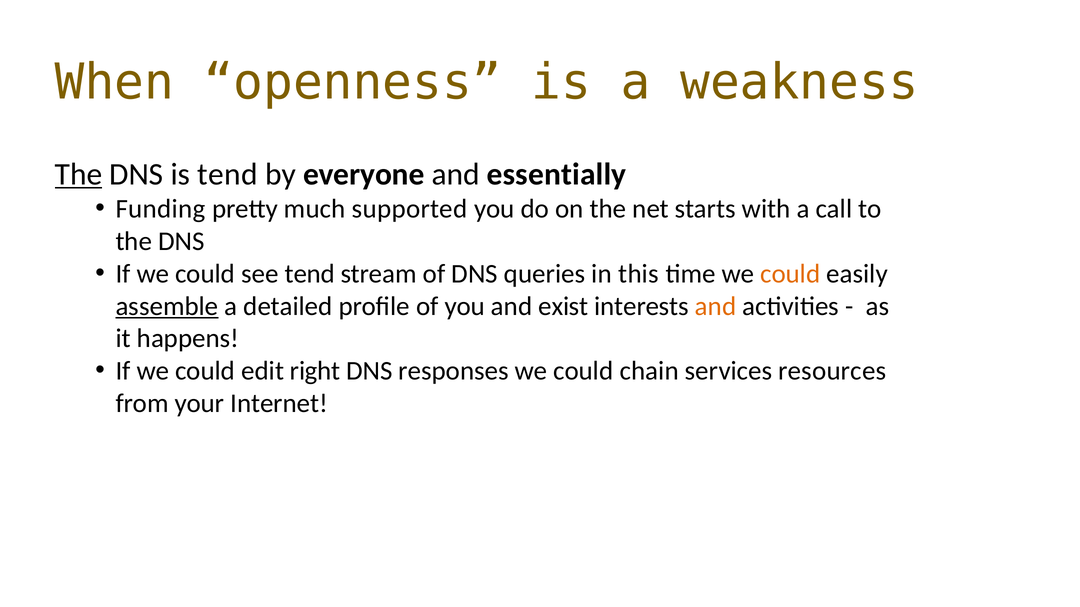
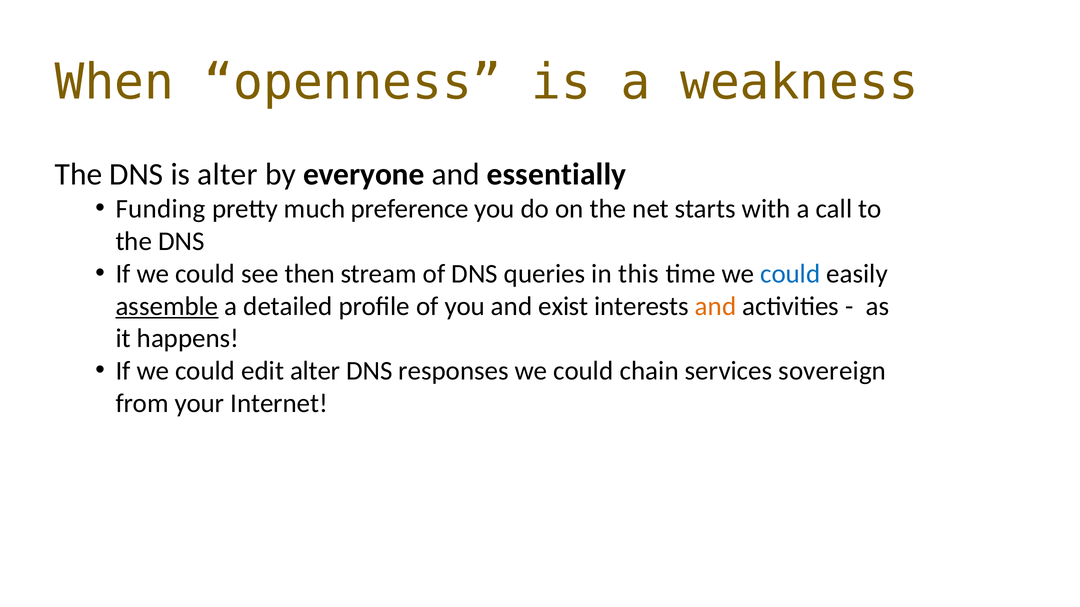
The underline: present -> none (79, 174)
is tend: tend -> alter (227, 174)
supported: supported -> preference (410, 209)
see tend: tend -> then (310, 274)
could colour: orange -> blue (790, 274)
edit right: right -> alter (315, 371)
resources: resources -> sovereign (832, 371)
